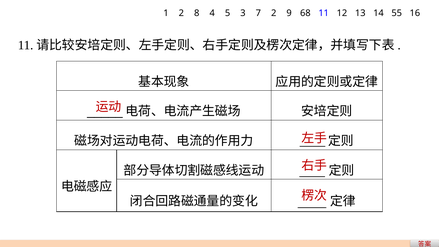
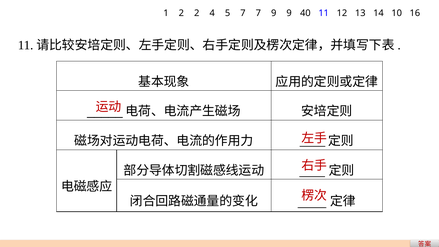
2 8: 8 -> 2 (197, 13)
5 3: 3 -> 7 (243, 13)
7 2: 2 -> 9 (274, 13)
68: 68 -> 40 (305, 13)
55: 55 -> 10 (397, 13)
